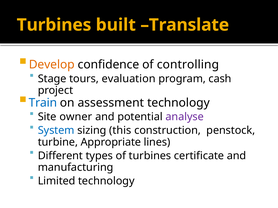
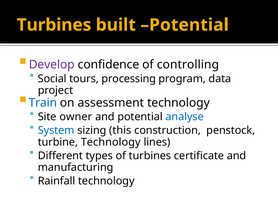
built Translate: Translate -> Potential (185, 25)
Develop colour: orange -> purple (52, 65)
Stage: Stage -> Social (52, 79)
evaluation: evaluation -> processing (129, 79)
cash: cash -> data (220, 79)
analyse colour: purple -> blue (185, 117)
turbine Appropriate: Appropriate -> Technology (111, 142)
Limited: Limited -> Rainfall (57, 181)
